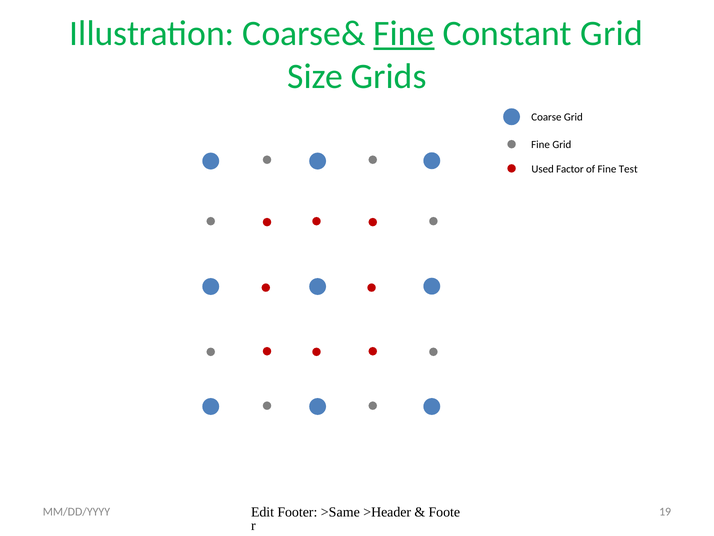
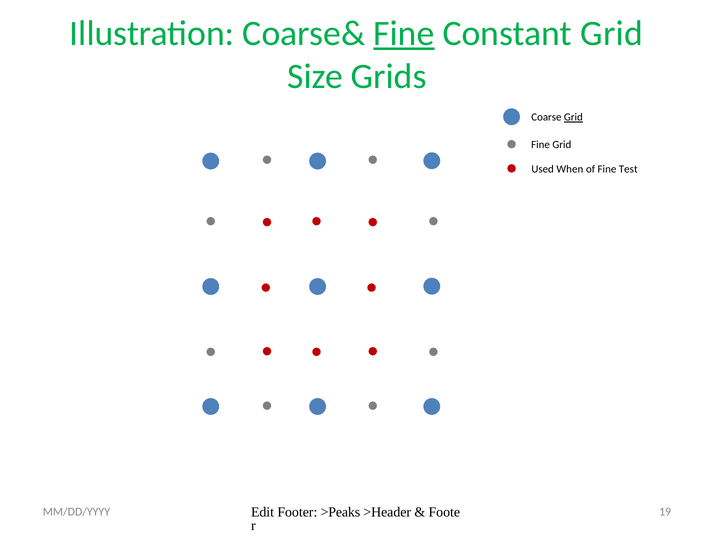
Grid underline: none -> present (573, 117)
Factor: Factor -> When (570, 169)
>Same: >Same -> >Peaks (340, 512)
